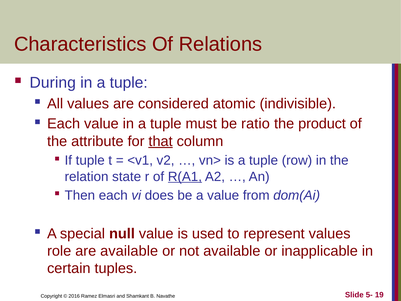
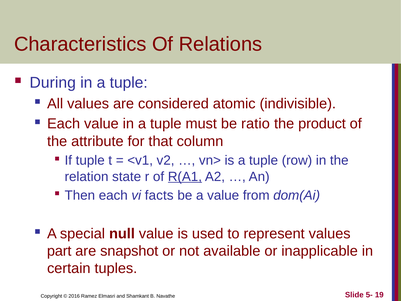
that underline: present -> none (161, 141)
does: does -> facts (159, 195)
role: role -> part (59, 251)
are available: available -> snapshot (129, 251)
